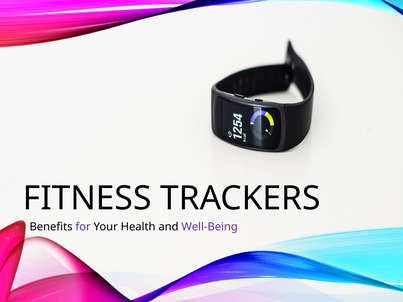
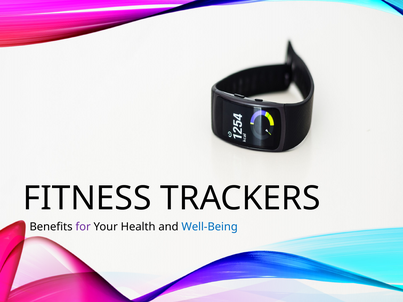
Well-Being colour: purple -> blue (210, 227)
